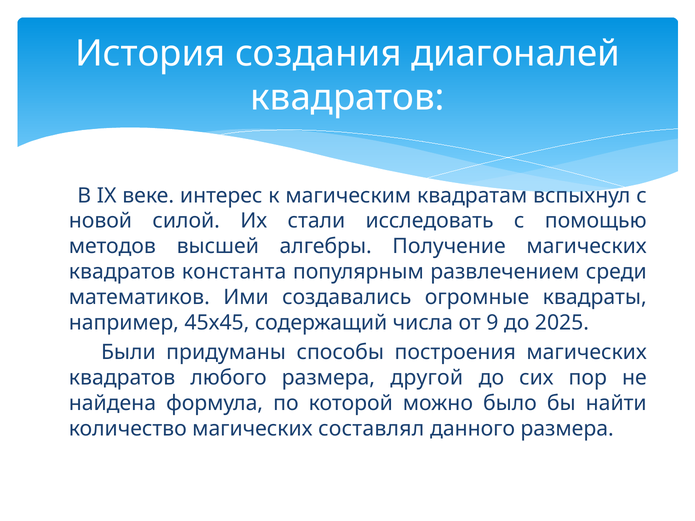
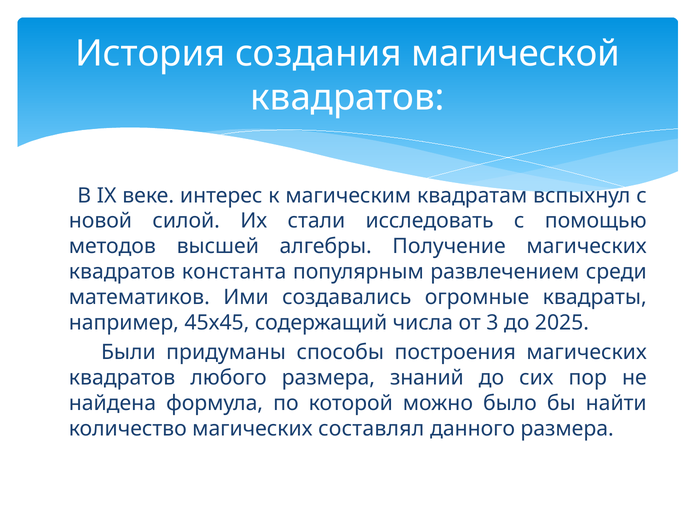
диагоналей: диагоналей -> магической (516, 54)
9: 9 -> 3 (492, 323)
другой: другой -> знаний (427, 378)
